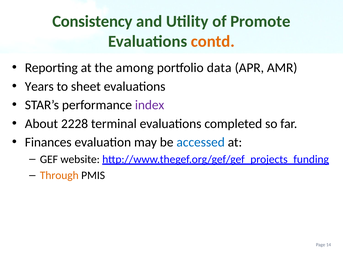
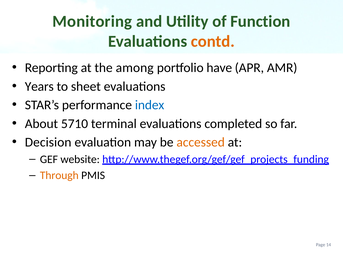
Consistency: Consistency -> Monitoring (92, 21)
Promote: Promote -> Function (260, 21)
data: data -> have (219, 68)
index colour: purple -> blue (150, 105)
2228: 2228 -> 5710 (75, 124)
Finances: Finances -> Decision (48, 142)
accessed colour: blue -> orange (201, 142)
